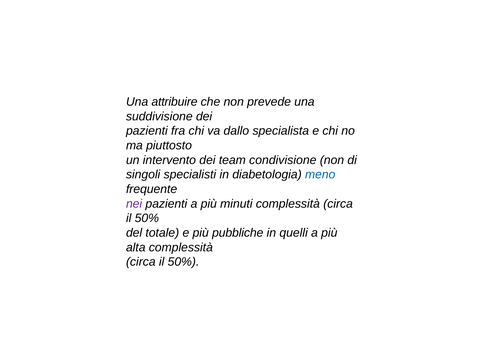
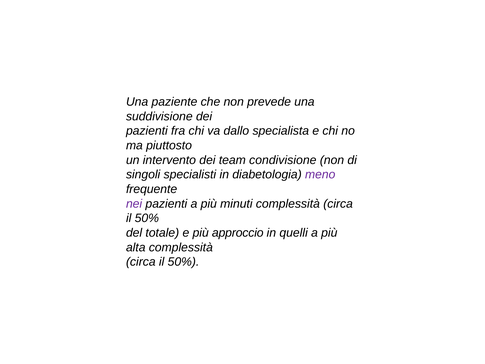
attribuire: attribuire -> paziente (174, 102)
meno colour: blue -> purple (320, 175)
pubbliche: pubbliche -> approccio (238, 233)
